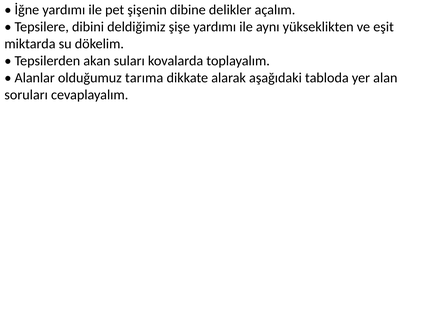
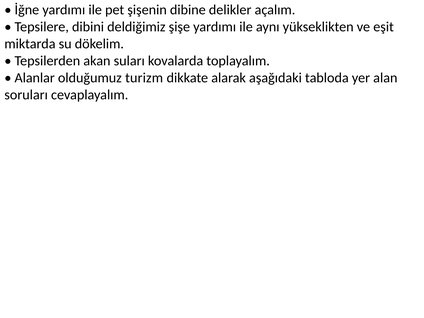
tarıma: tarıma -> turizm (144, 78)
